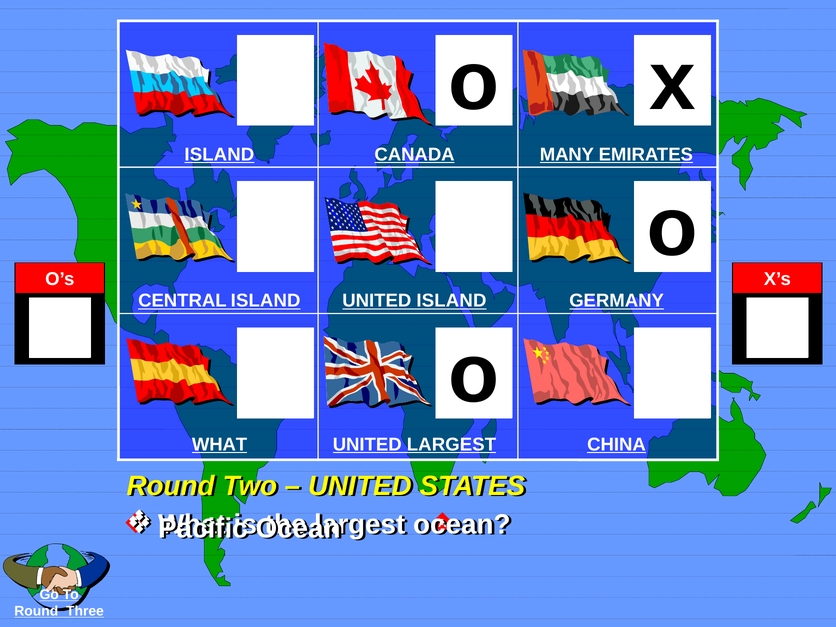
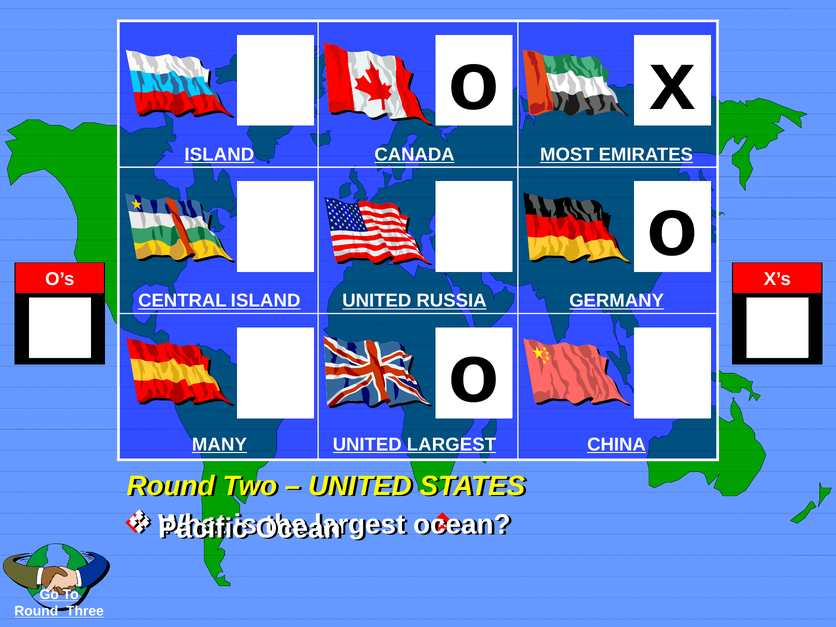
MANY: MANY -> MOST (567, 154)
UNITED ISLAND: ISLAND -> RUSSIA (452, 301)
WHAT: WHAT -> MANY (219, 444)
